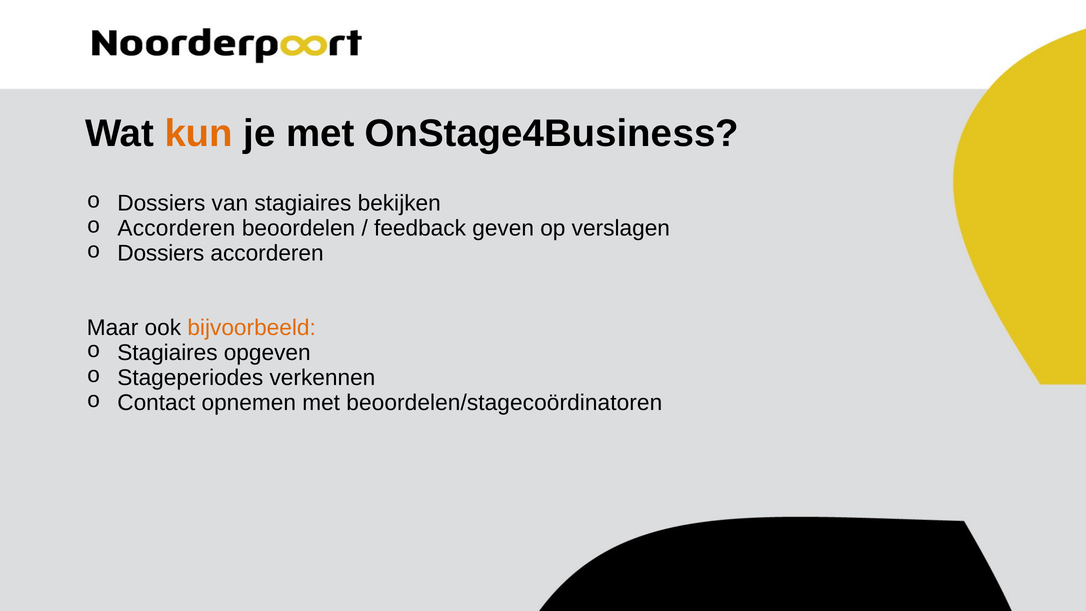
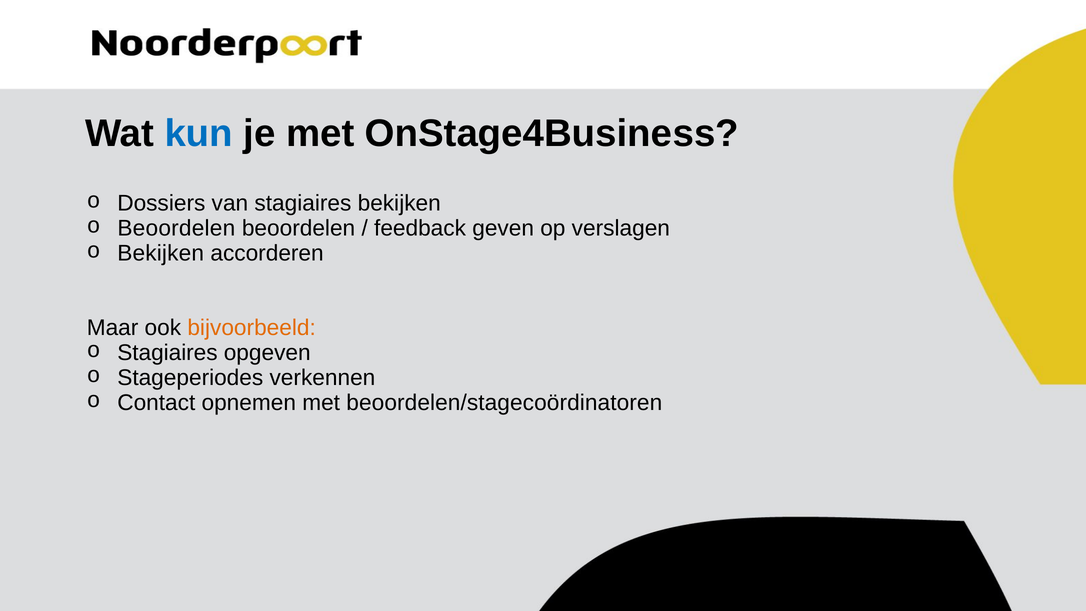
kun colour: orange -> blue (199, 133)
Accorderen: Accorderen -> Beoordelen (176, 228)
Dossiers: Dossiers -> Bekijken (161, 253)
